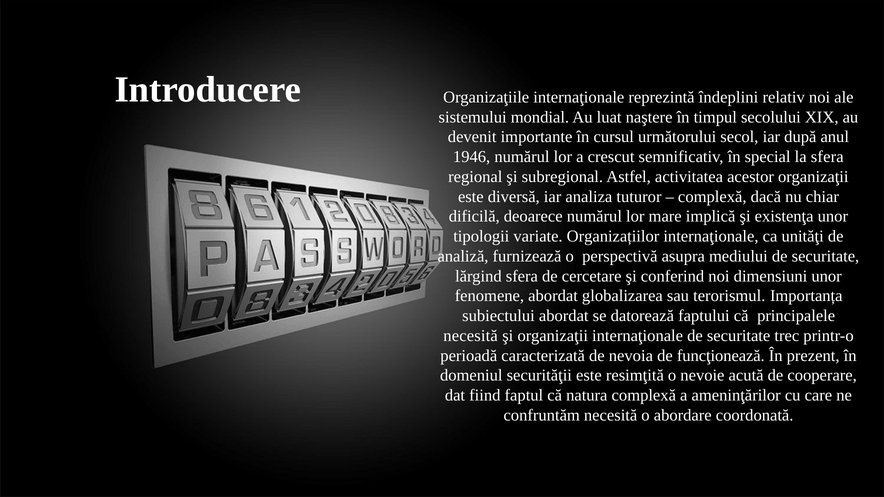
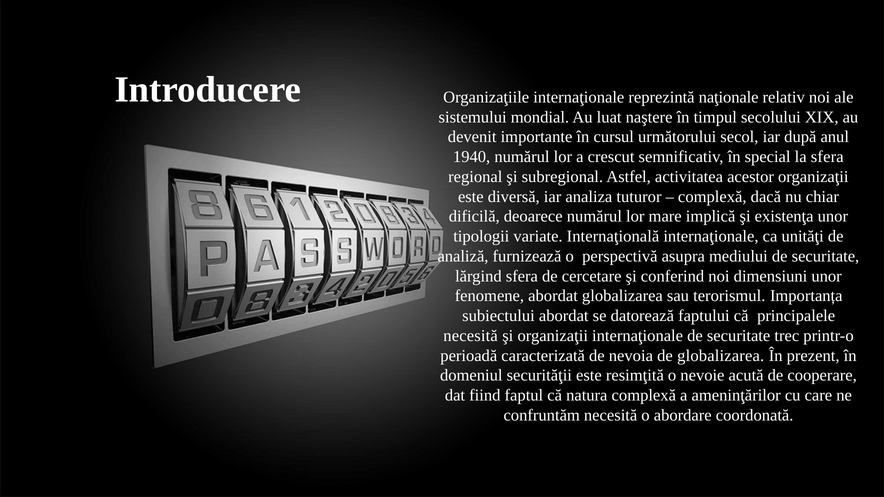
îndeplini: îndeplini -> naţionale (729, 97)
1946: 1946 -> 1940 (472, 157)
Organizațiilor: Organizațiilor -> Internaţională (613, 236)
de funcţionează: funcţionează -> globalizarea (721, 356)
